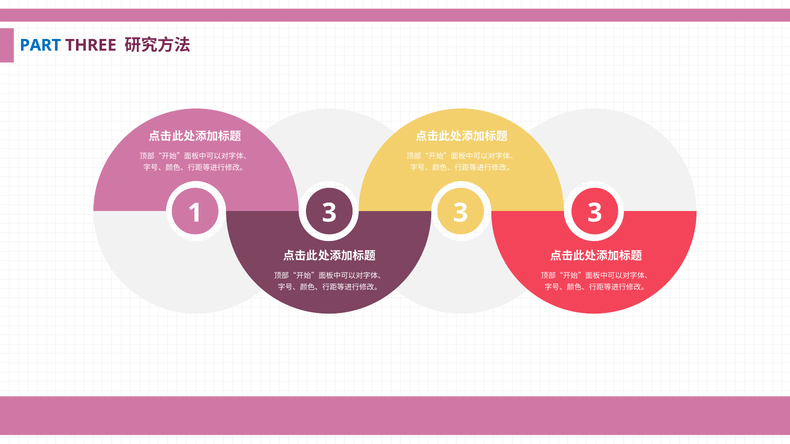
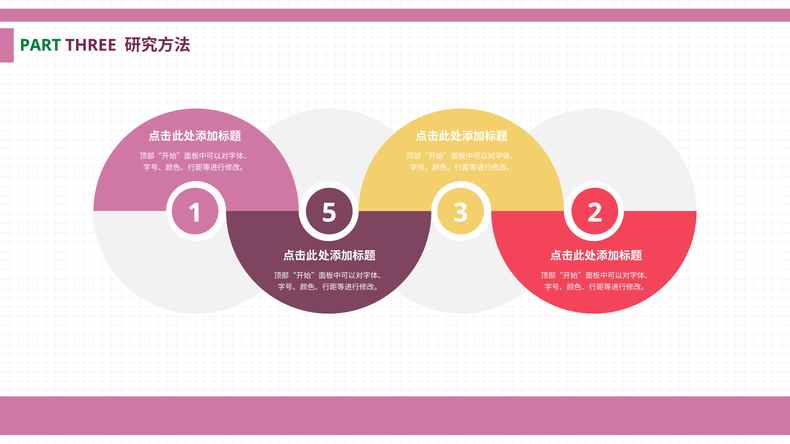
PART colour: blue -> green (40, 45)
1 3: 3 -> 5 (329, 213)
3: 3 -> 2 (595, 213)
